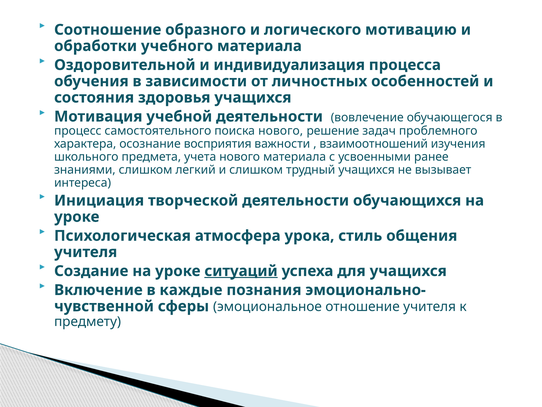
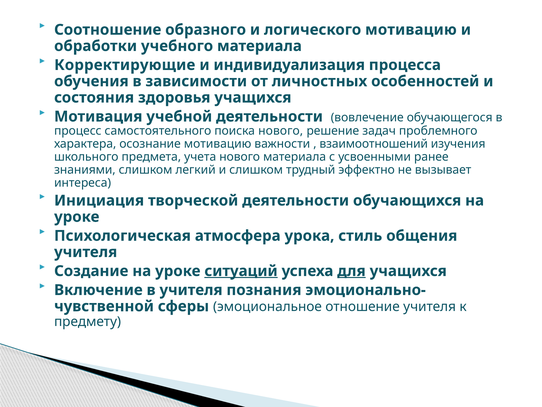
Оздоровительной: Оздоровительной -> Корректирующие (125, 65)
осознание восприятия: восприятия -> мотивацию (218, 144)
трудный учащихся: учащихся -> эффектно (367, 170)
для underline: none -> present (351, 271)
в каждые: каждые -> учителя (191, 290)
